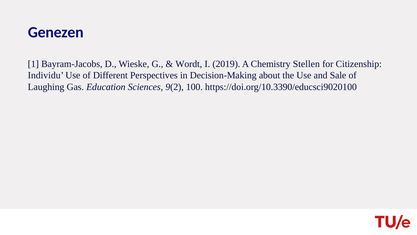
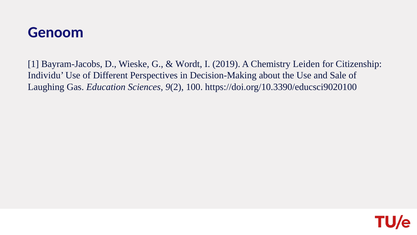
Genezen: Genezen -> Genoom (56, 32)
Stellen: Stellen -> Leiden (306, 64)
